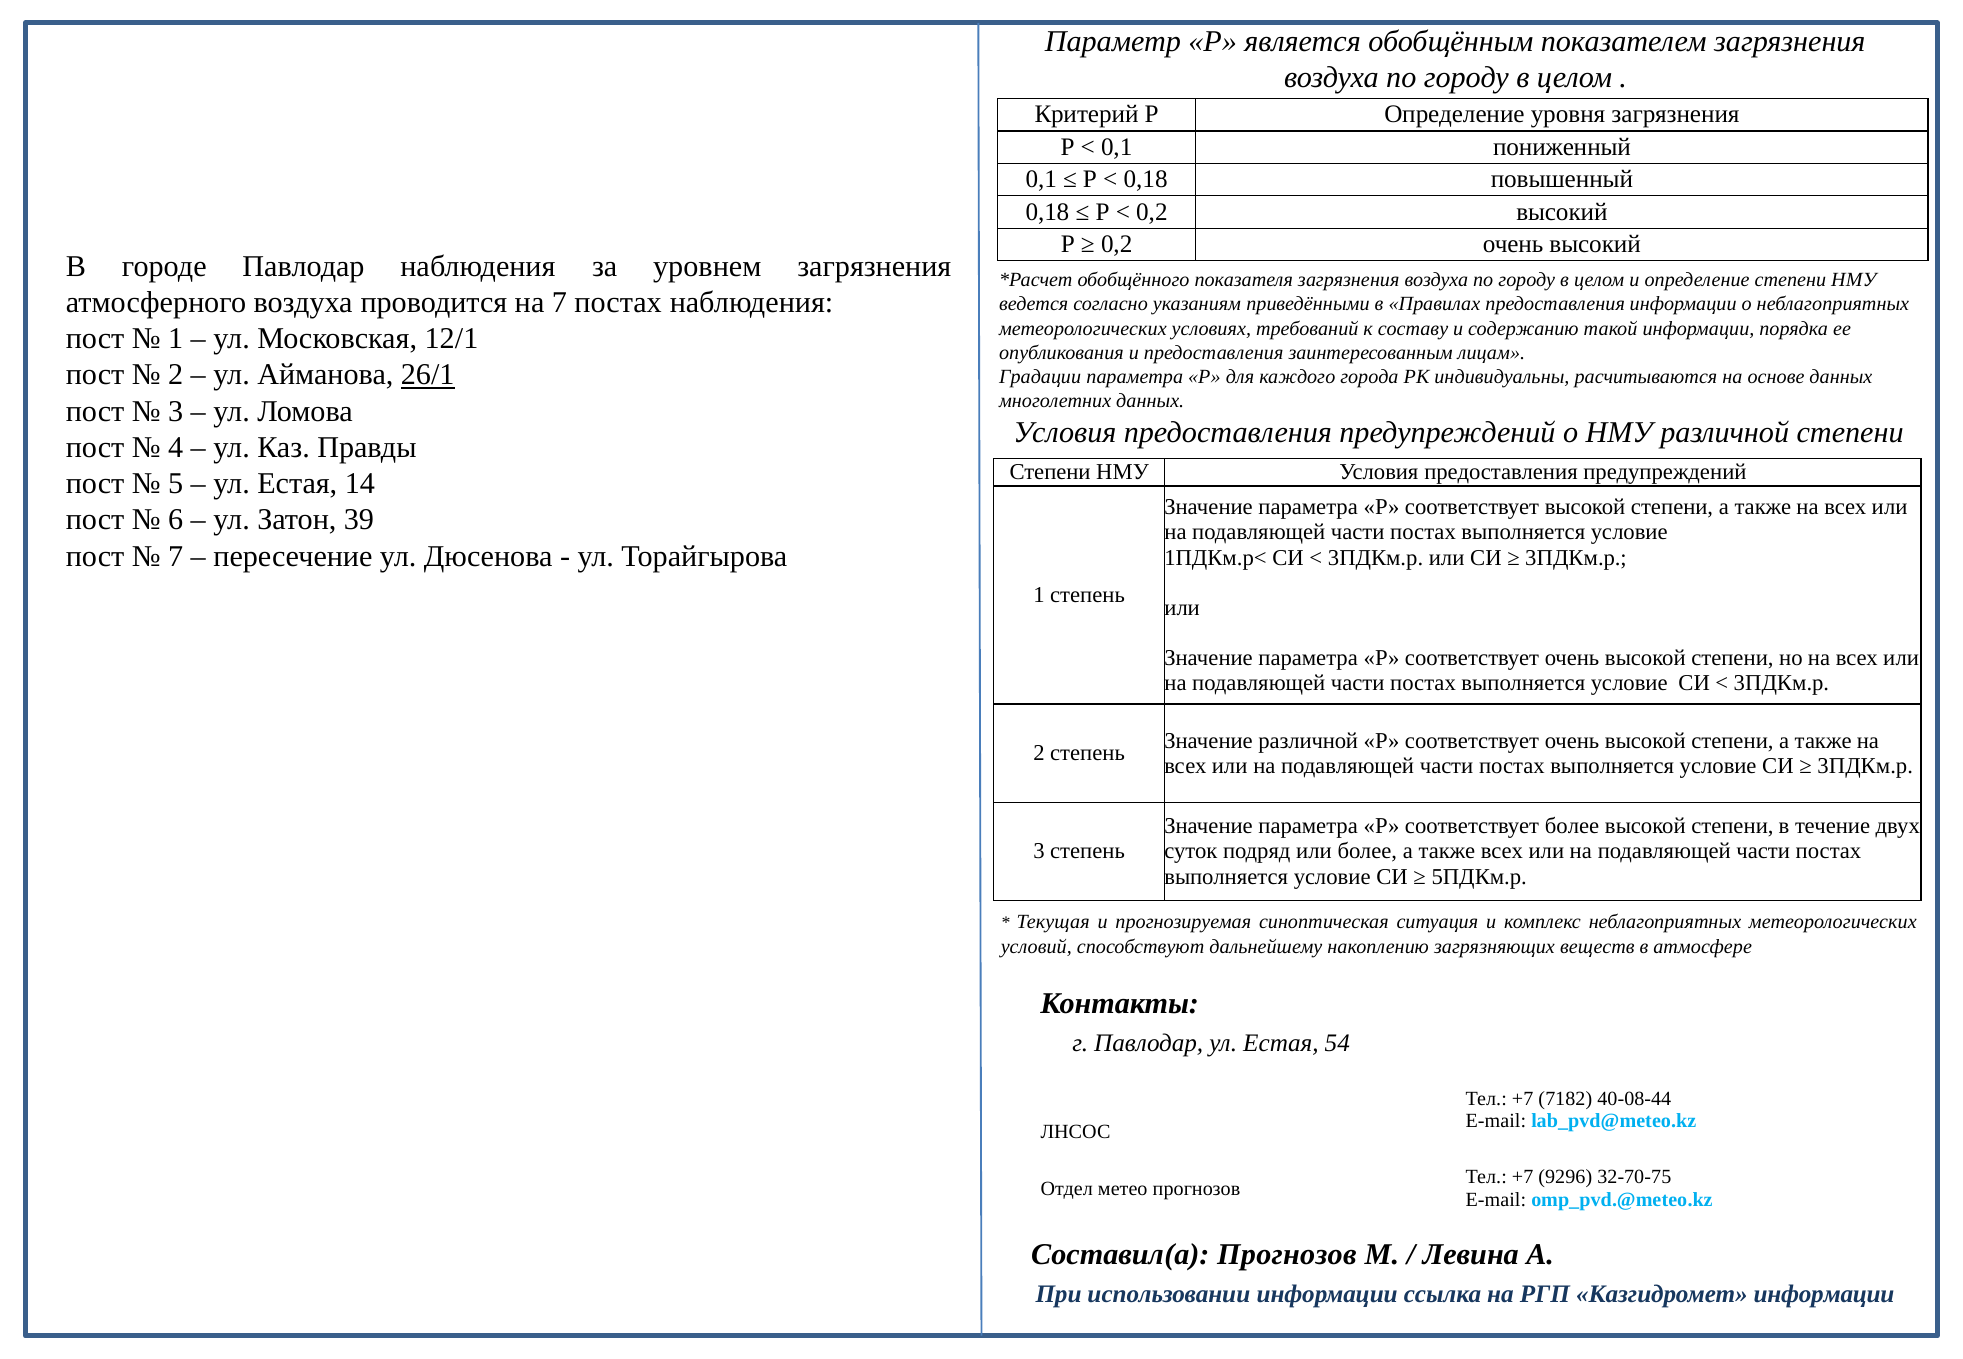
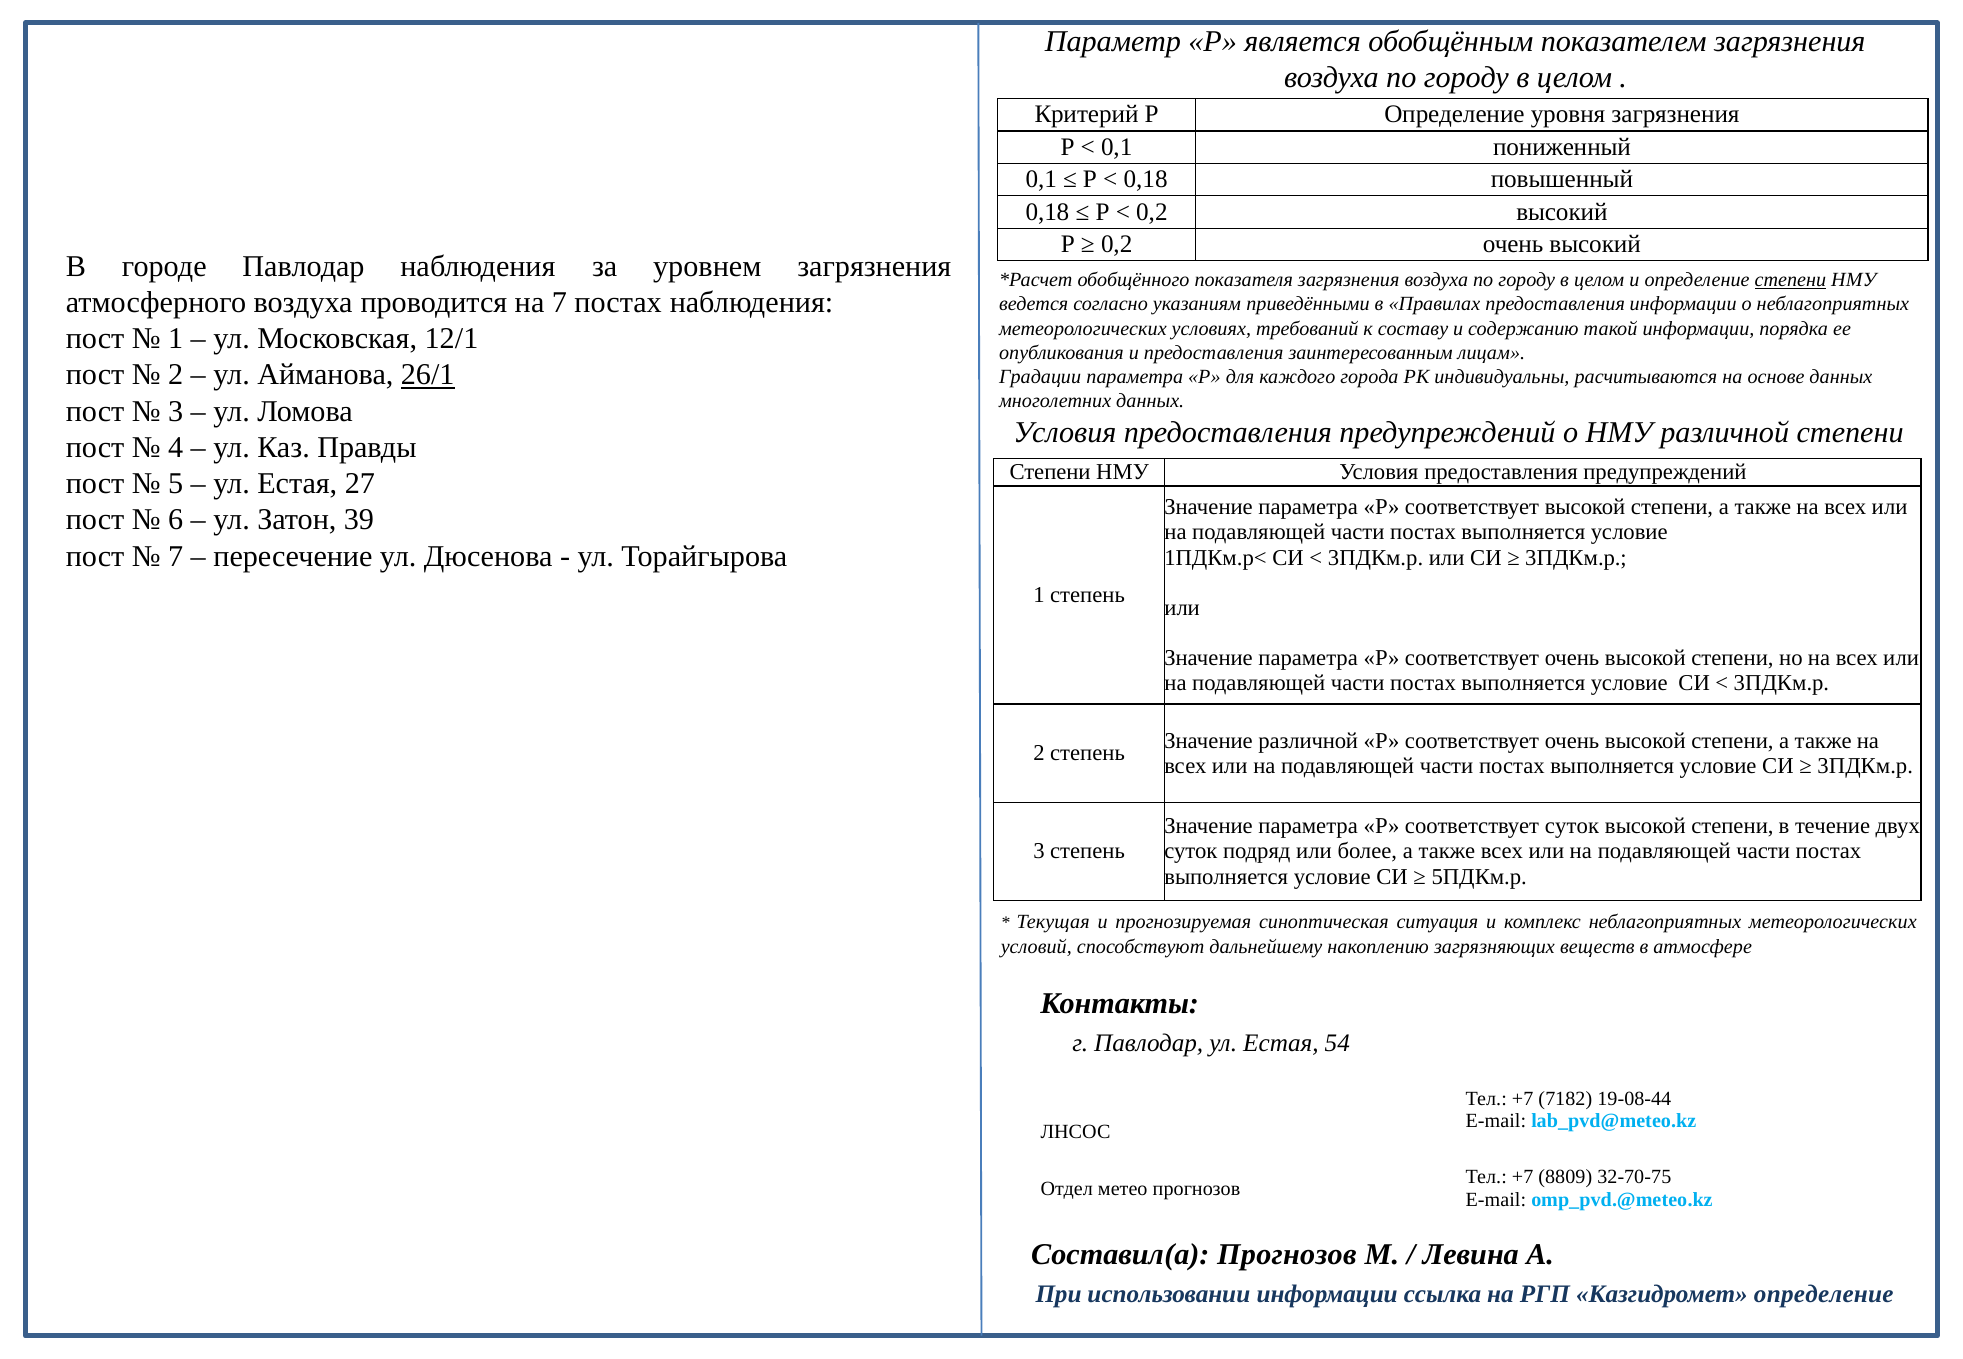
степени underline: none -> present (1790, 280)
14: 14 -> 27 (360, 484)
соответствует более: более -> суток (1572, 826)
40-08-44: 40-08-44 -> 19-08-44 (1634, 1099)
9296: 9296 -> 8809 (1565, 1177)
Казгидромет информации: информации -> определение (1824, 1294)
